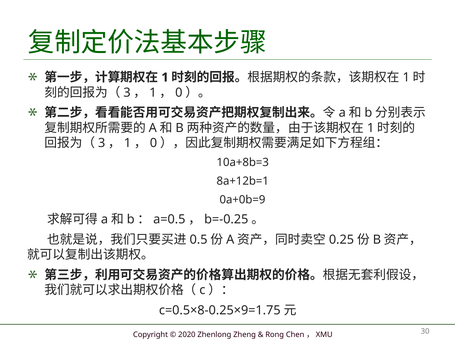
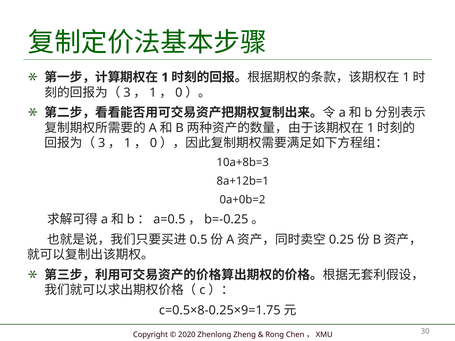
0a+0b=9: 0a+0b=9 -> 0a+0b=2 (242, 200)
